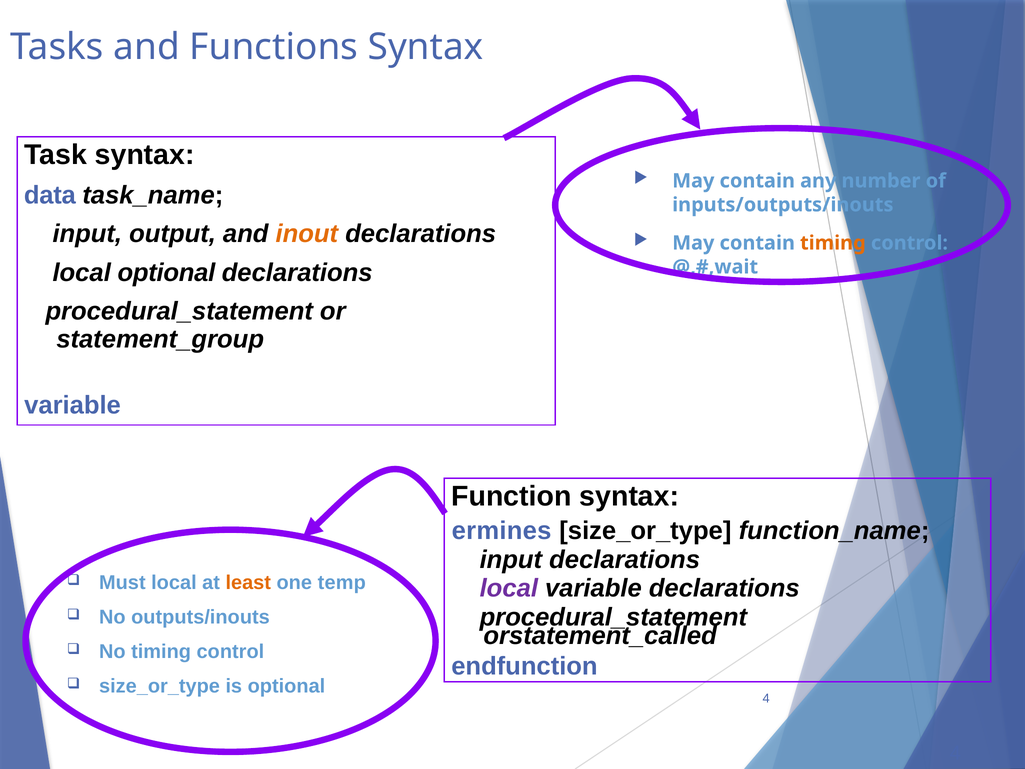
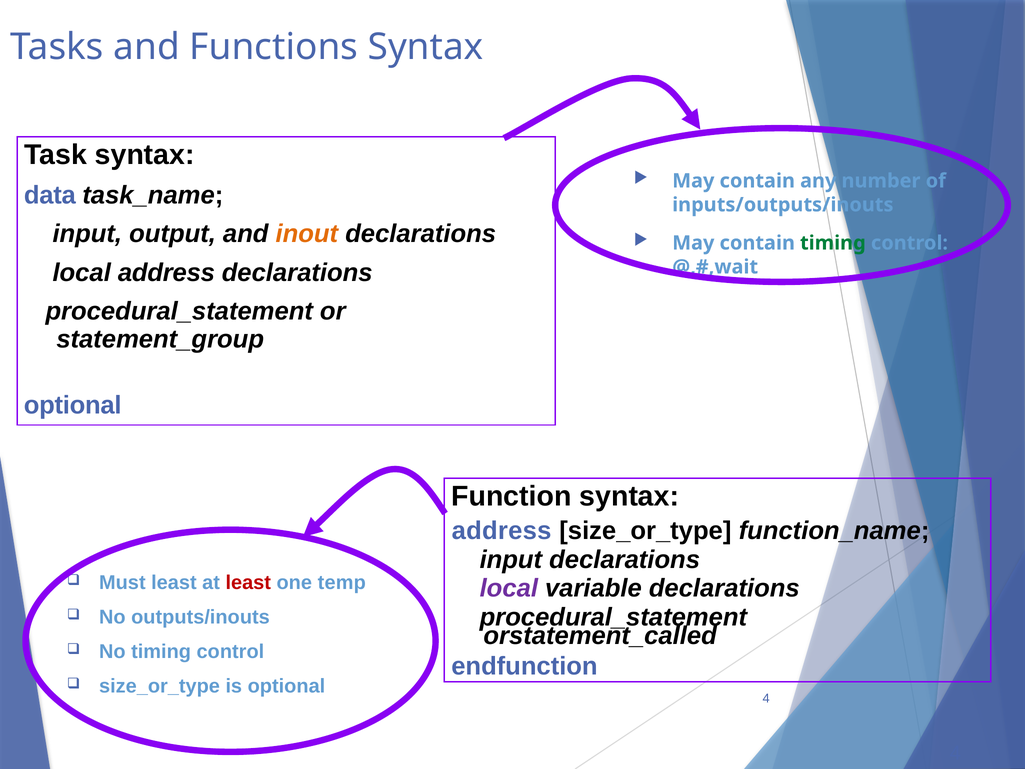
timing colour: orange -> green (833, 243)
local optional: optional -> address (166, 273)
variable: variable -> optional (73, 405)
ermines: ermines -> address (502, 531)
Must local: local -> least (174, 583)
least colour: orange -> red (248, 583)
